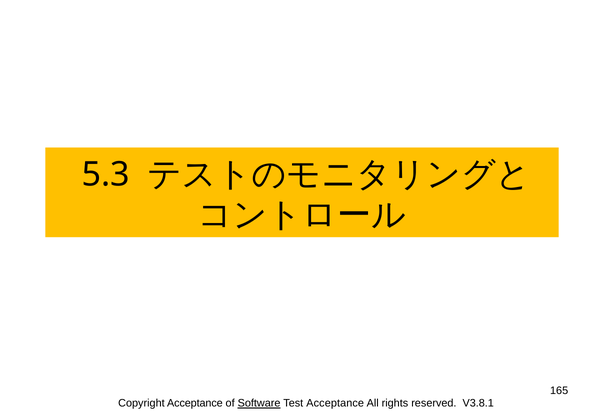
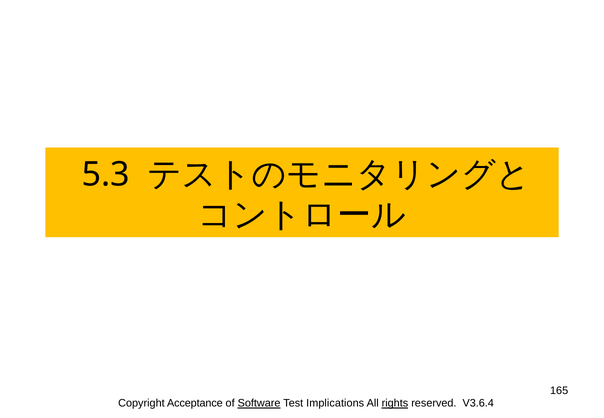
Test Acceptance: Acceptance -> Implications (335, 404)
rights underline: none -> present (395, 404)
V3.8.1: V3.8.1 -> V3.6.4 (478, 404)
